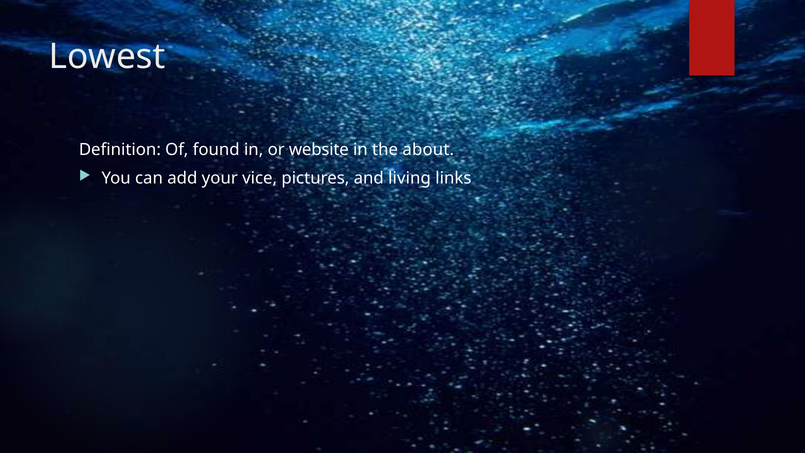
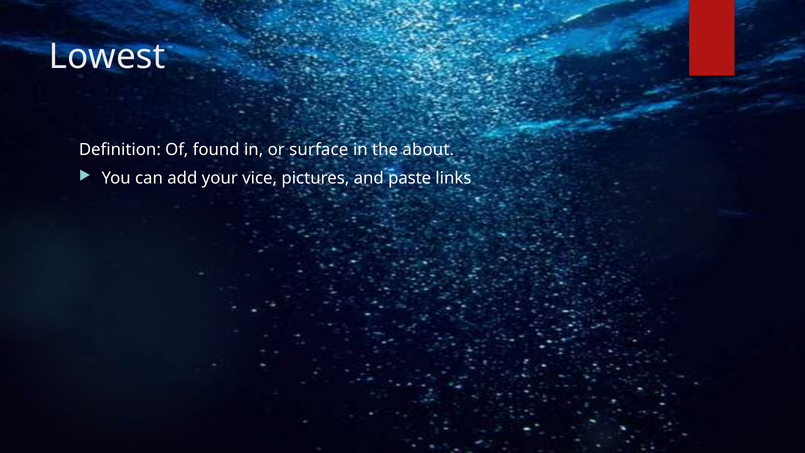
website: website -> surface (319, 150)
living: living -> paste (410, 178)
